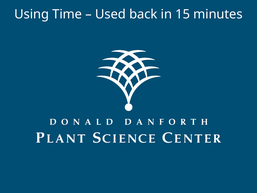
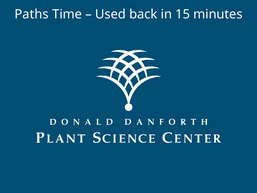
Using: Using -> Paths (32, 14)
